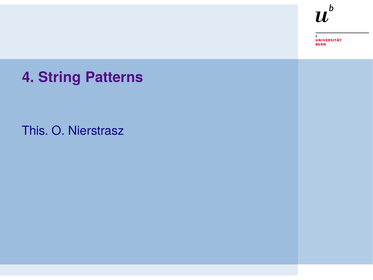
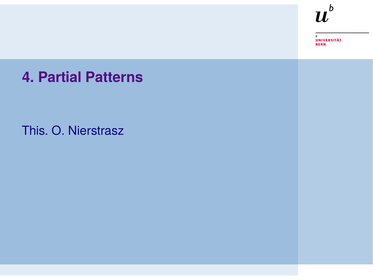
String: String -> Partial (60, 77)
